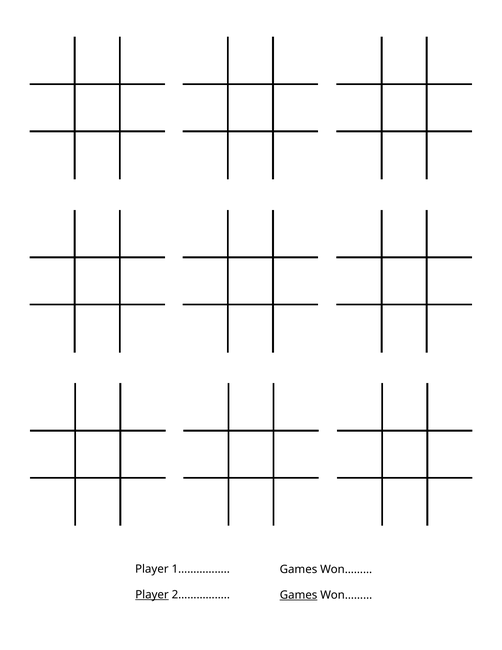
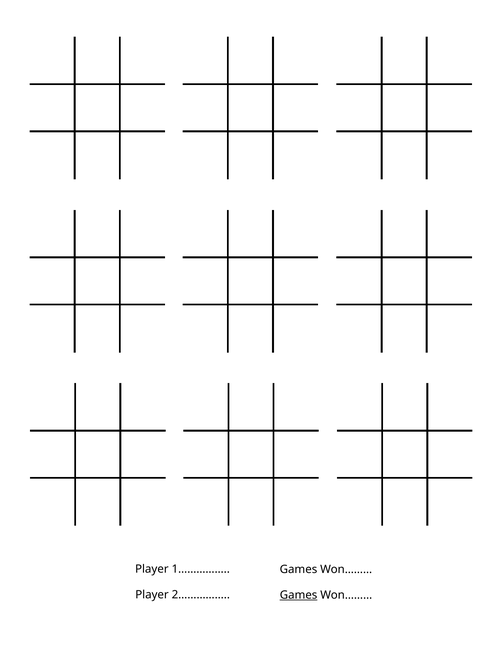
Player underline: present -> none (152, 594)
